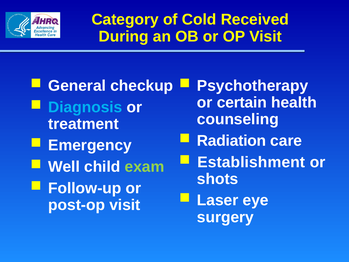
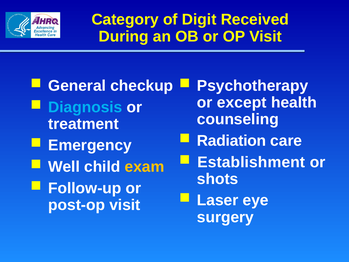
Cold: Cold -> Digit (199, 20)
certain: certain -> except (242, 102)
exam colour: light green -> yellow (144, 167)
